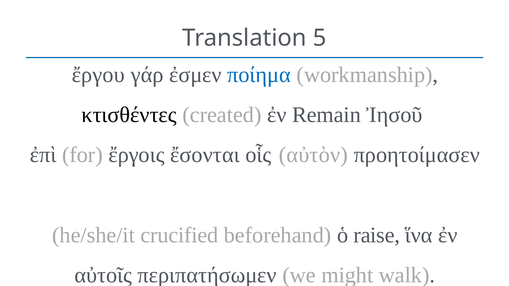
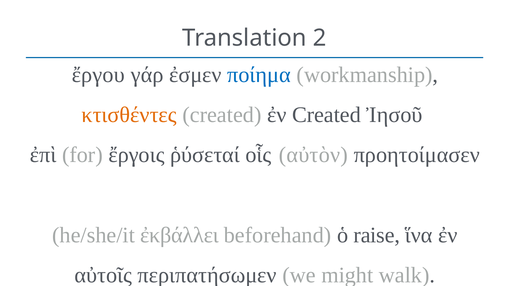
5: 5 -> 2 (320, 38)
κτισθέντες colour: black -> orange (129, 115)
ἐν Remain: Remain -> Created (326, 115)
ἔσονται: ἔσονται -> ῥύσεταί (205, 155)
crucified: crucified -> ἐκβάλλει (179, 235)
